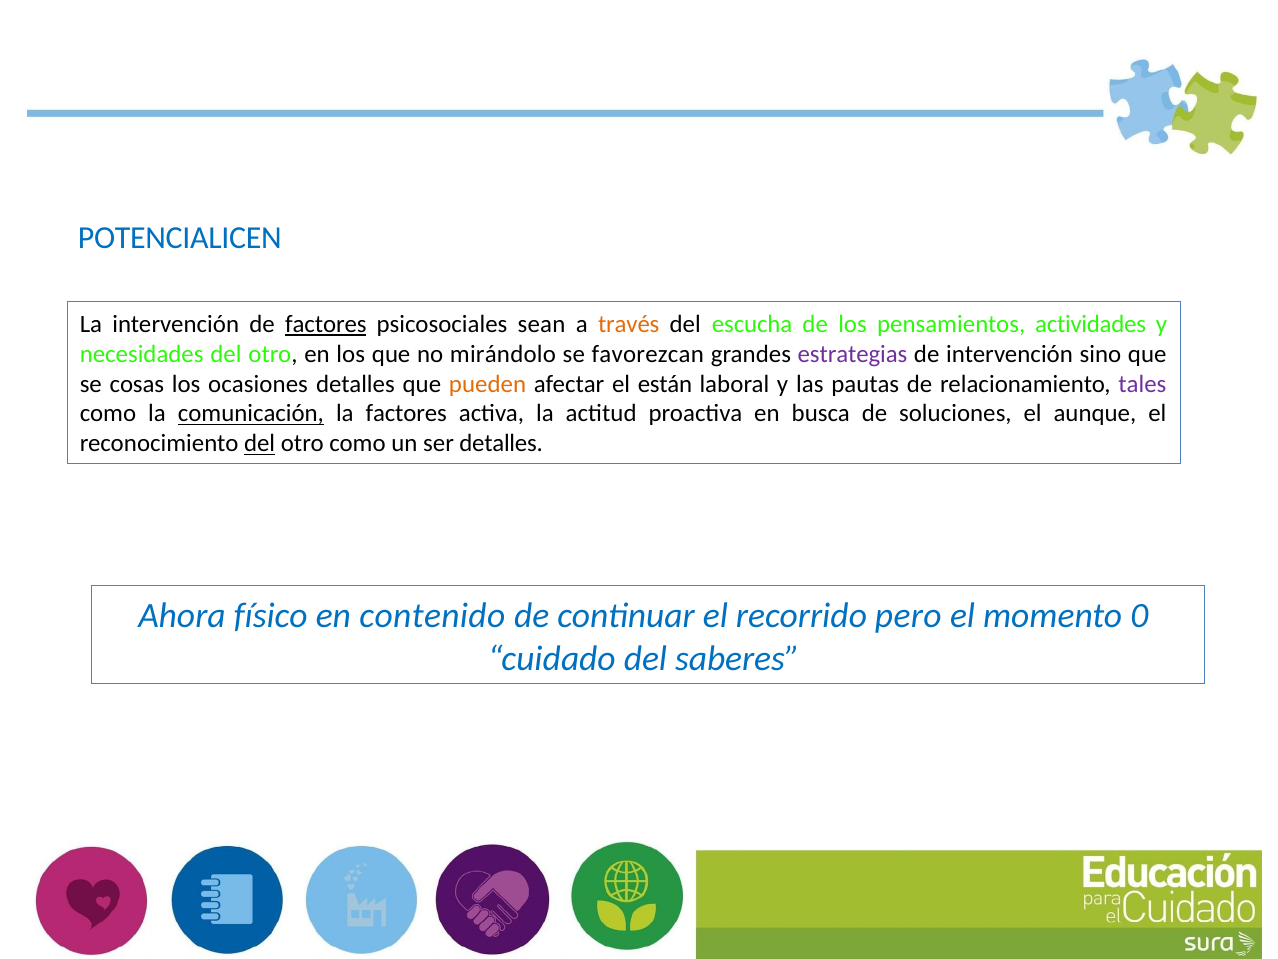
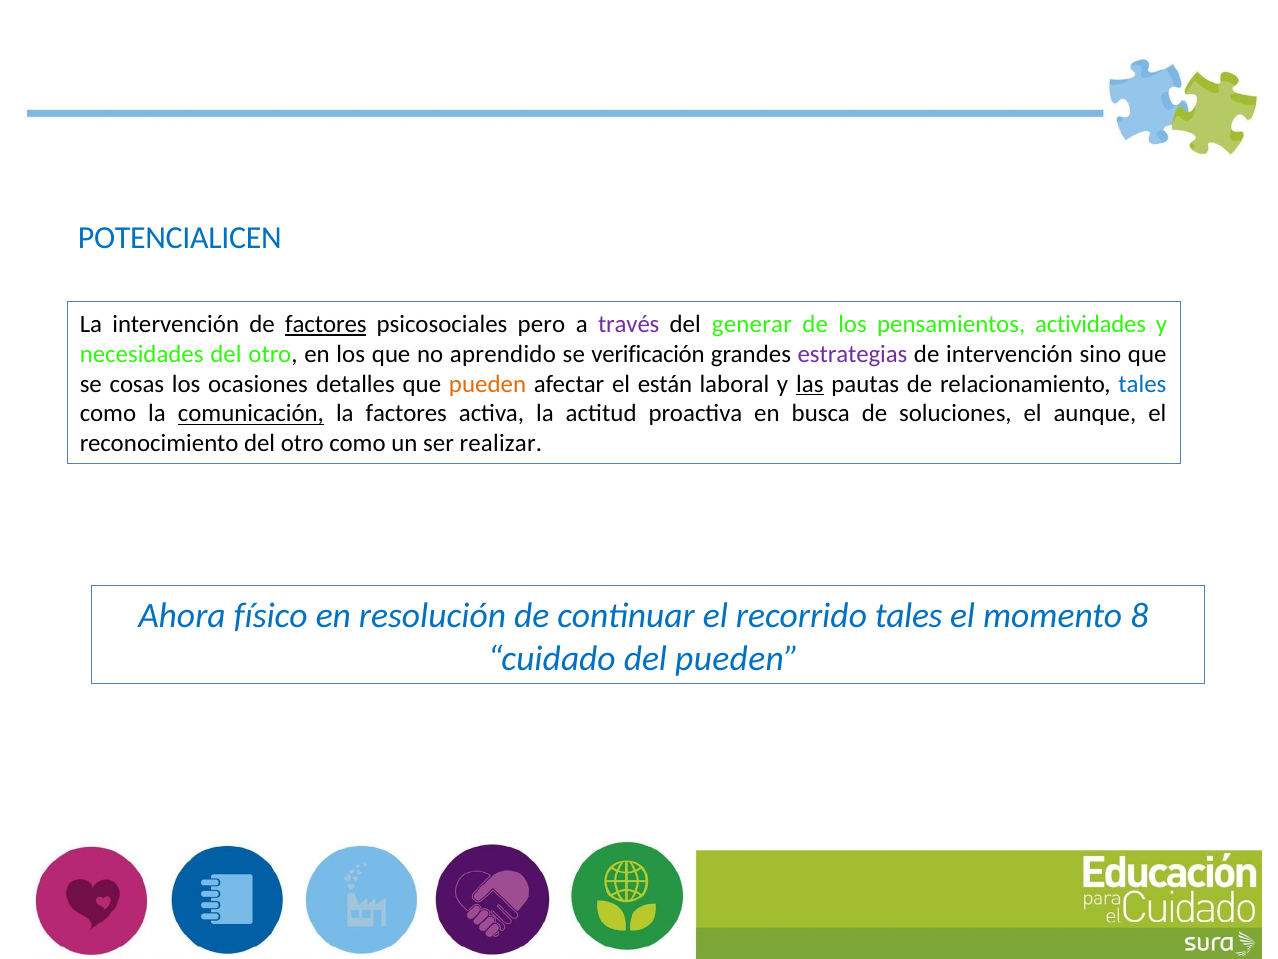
sean: sean -> pero (541, 324)
través colour: orange -> purple (629, 324)
escucha: escucha -> generar (752, 324)
mirándolo: mirándolo -> aprendido (503, 354)
favorezcan: favorezcan -> verificación (648, 354)
las underline: none -> present (810, 384)
tales colour: purple -> blue (1142, 384)
del underline: present -> none (260, 443)
ser detalles: detalles -> realizar (501, 443)
contenido: contenido -> resolución (433, 616)
recorrido pero: pero -> tales (909, 616)
0: 0 -> 8 (1139, 616)
del saberes: saberes -> pueden (737, 658)
